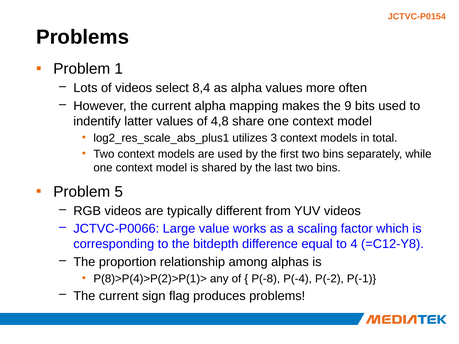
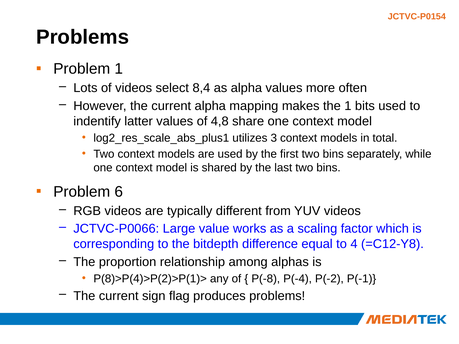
the 9: 9 -> 1 (348, 106)
5: 5 -> 6 (119, 192)
